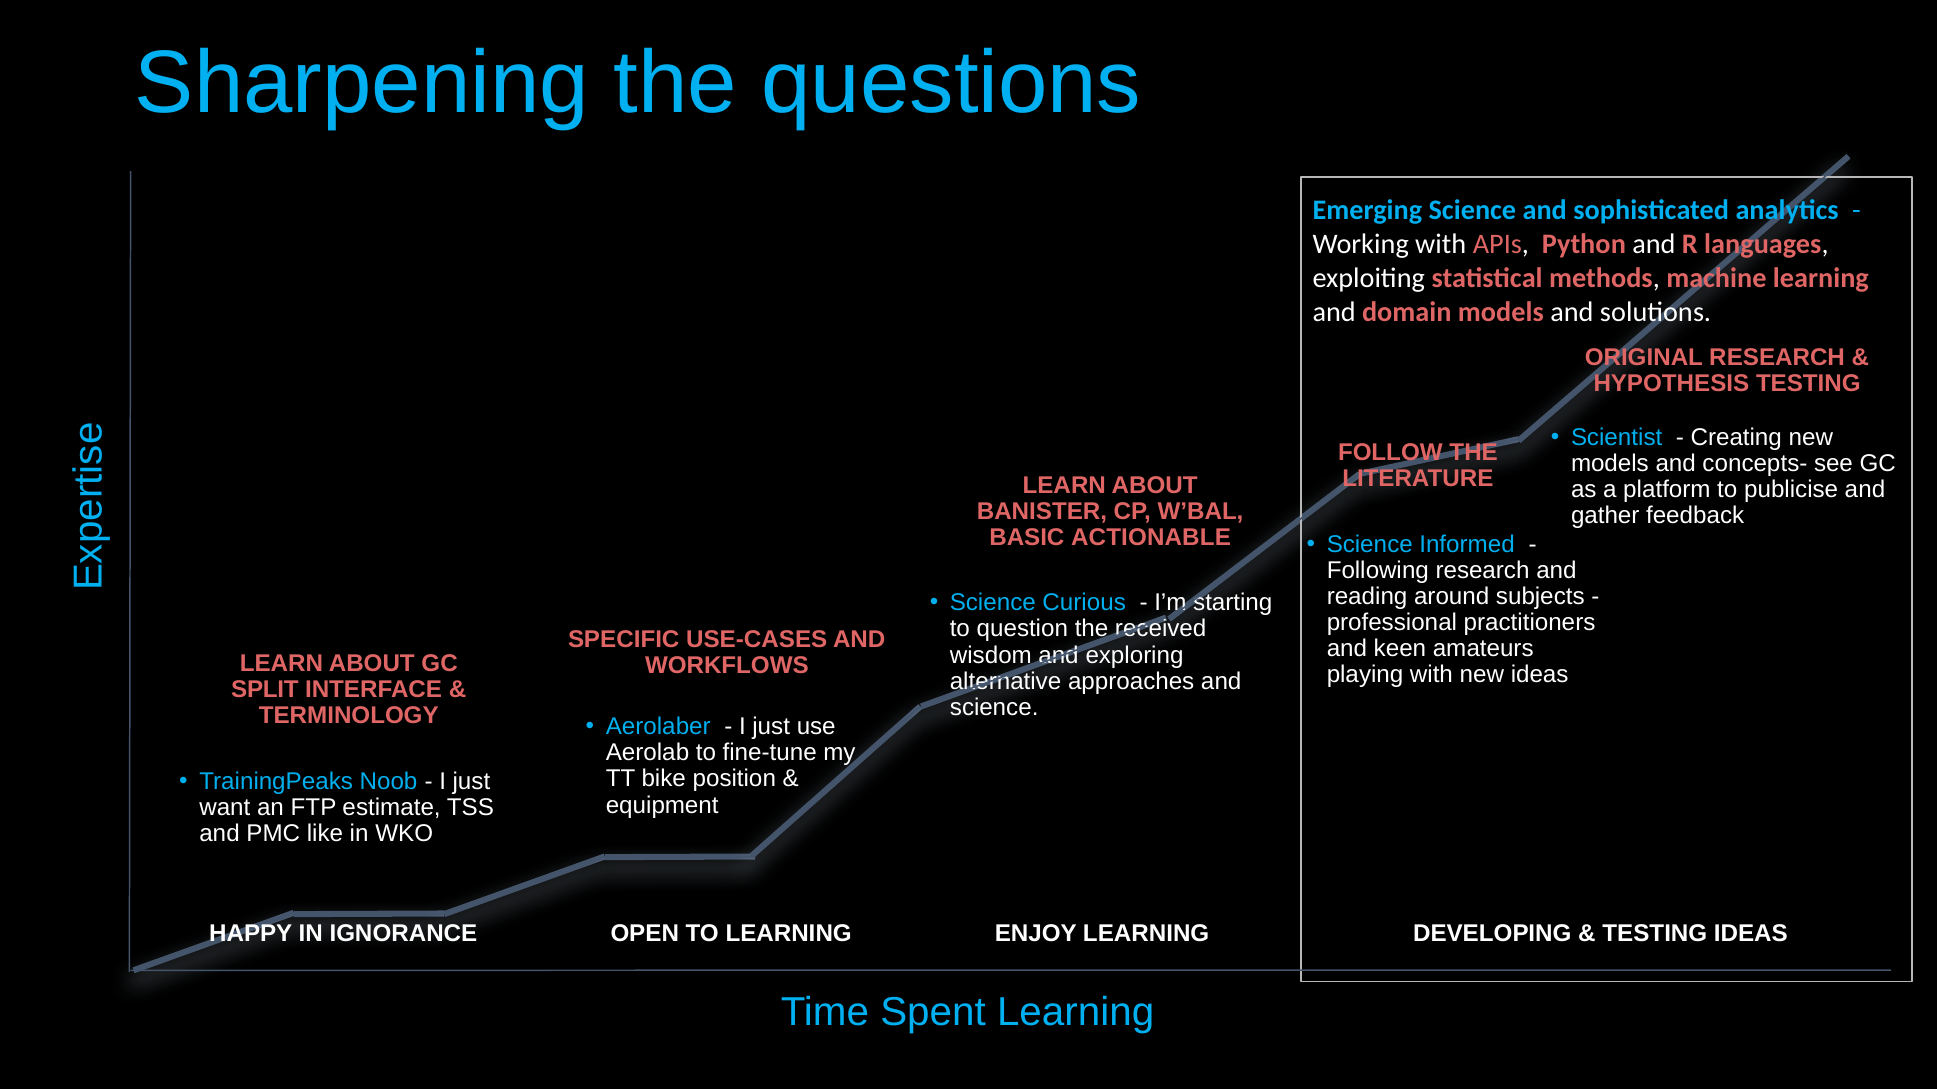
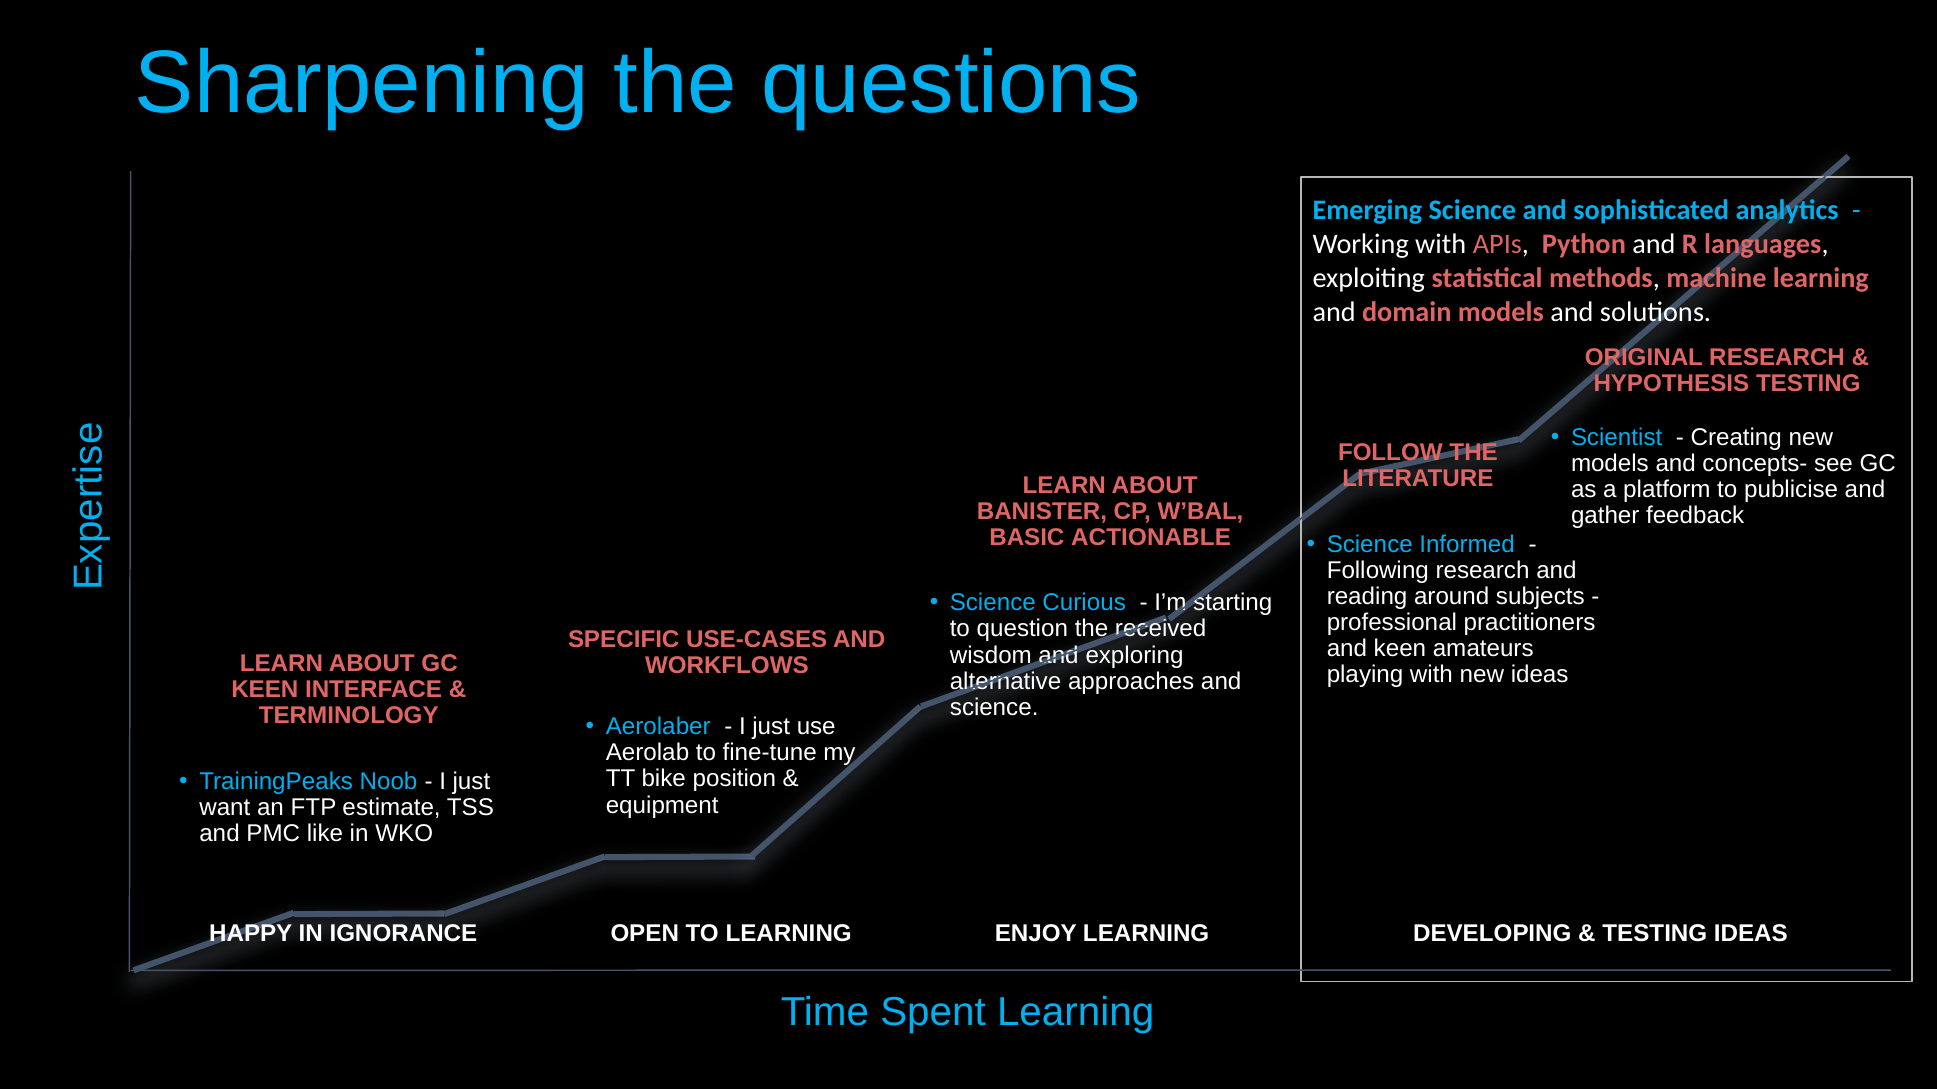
SPLIT: SPLIT -> KEEN (265, 690)
